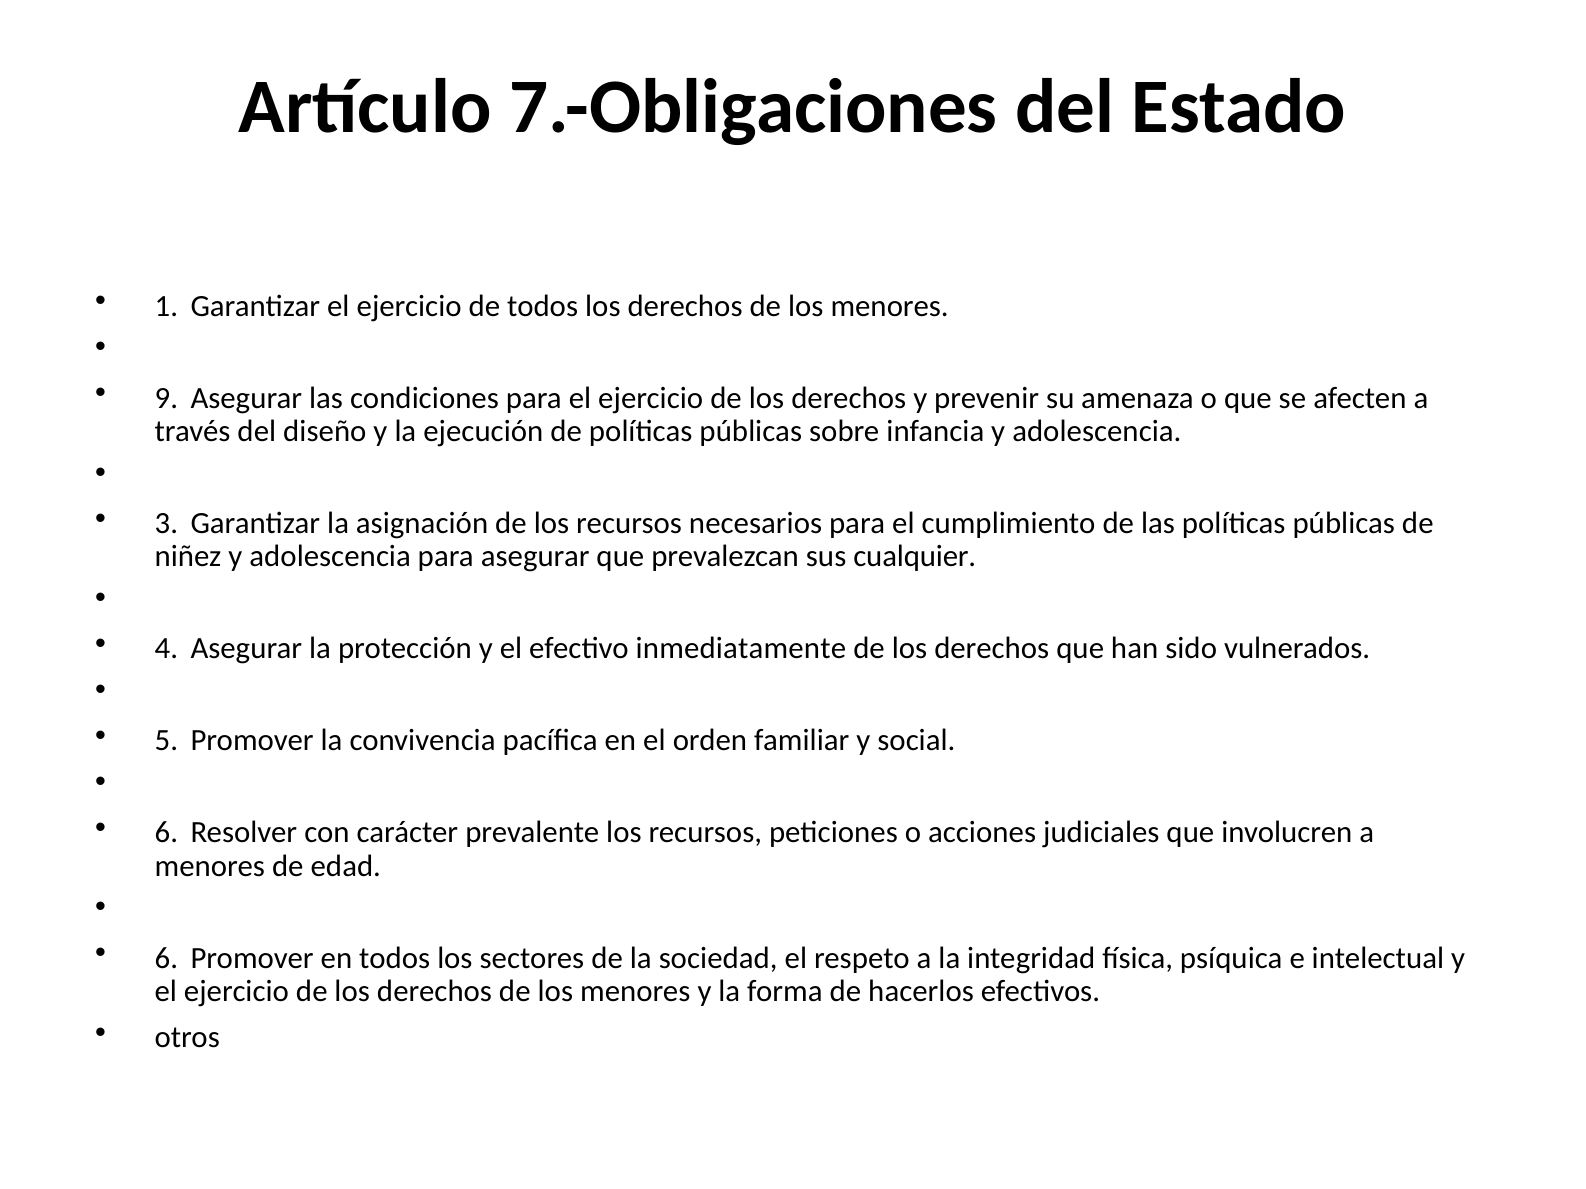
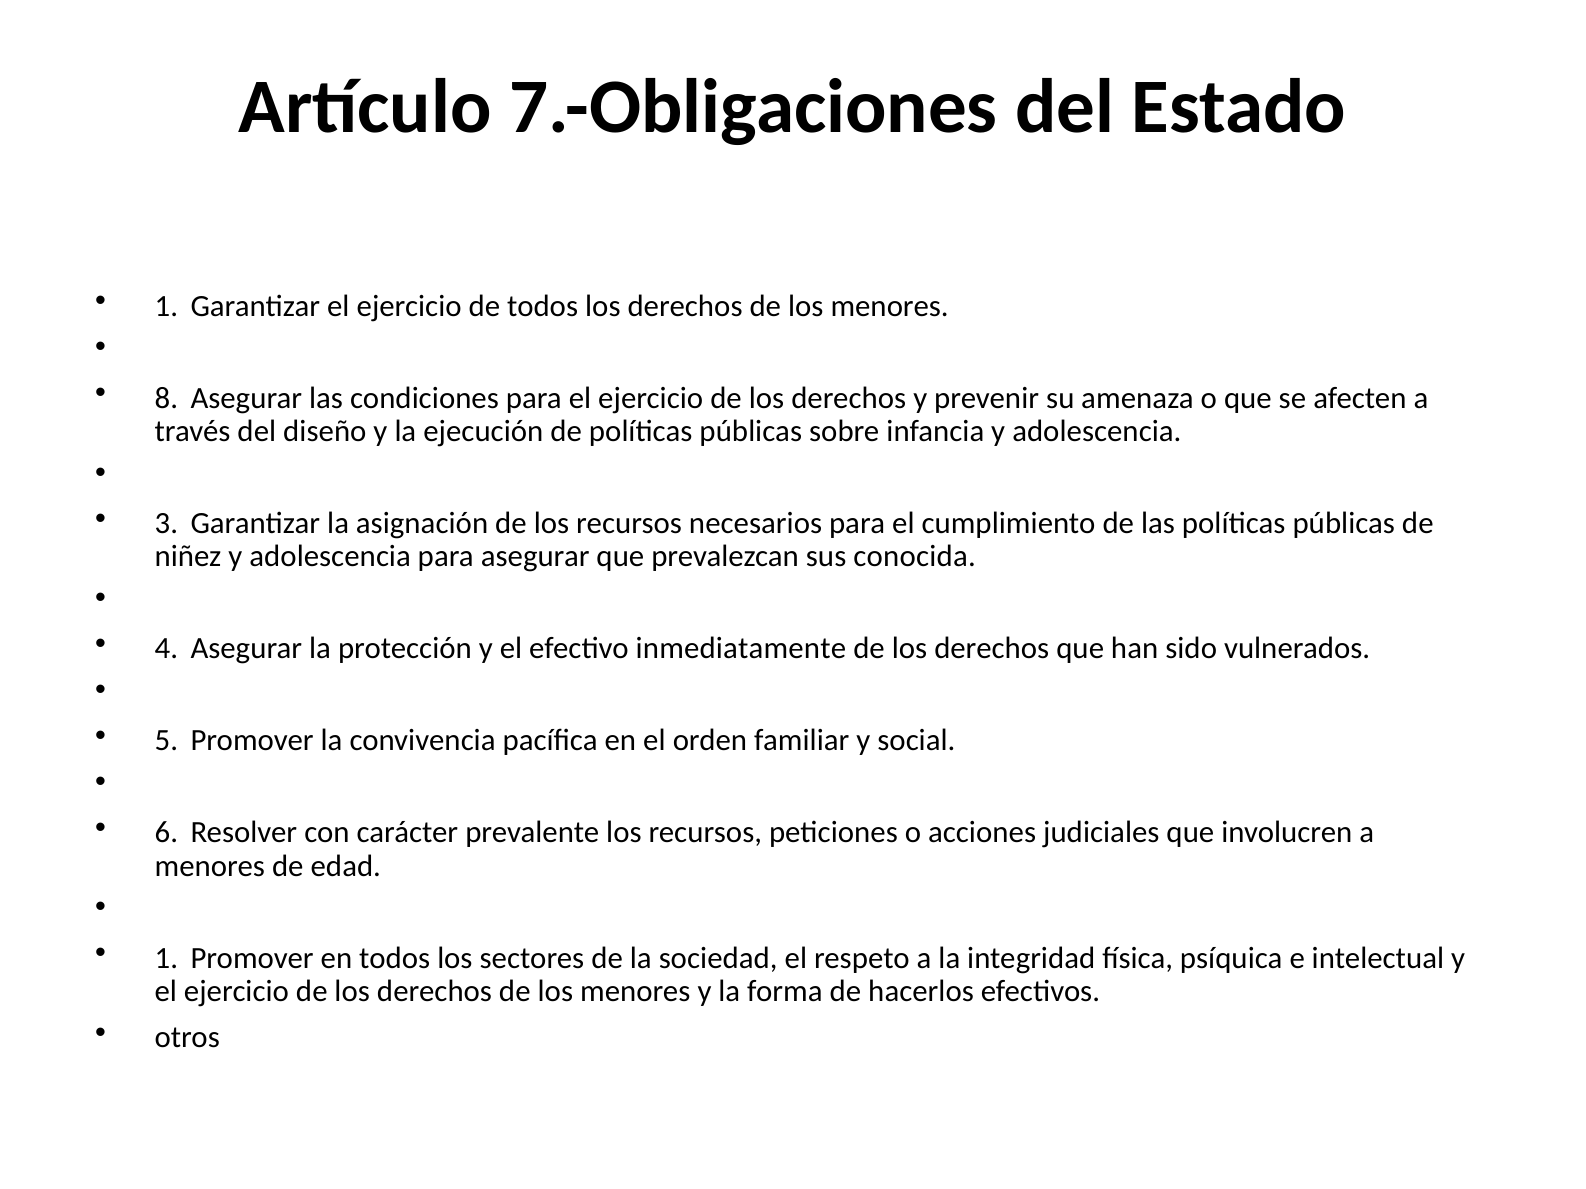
9: 9 -> 8 (166, 398)
cualquier: cualquier -> conocida (915, 557)
6: 6 -> 1 (166, 958)
